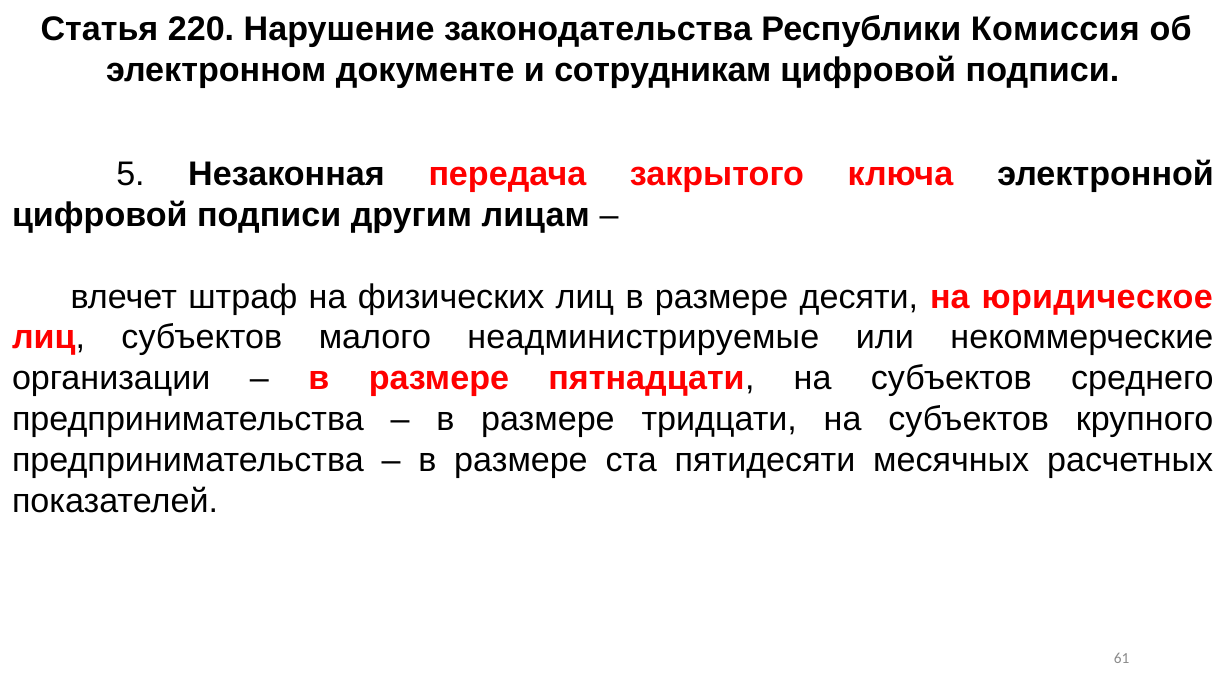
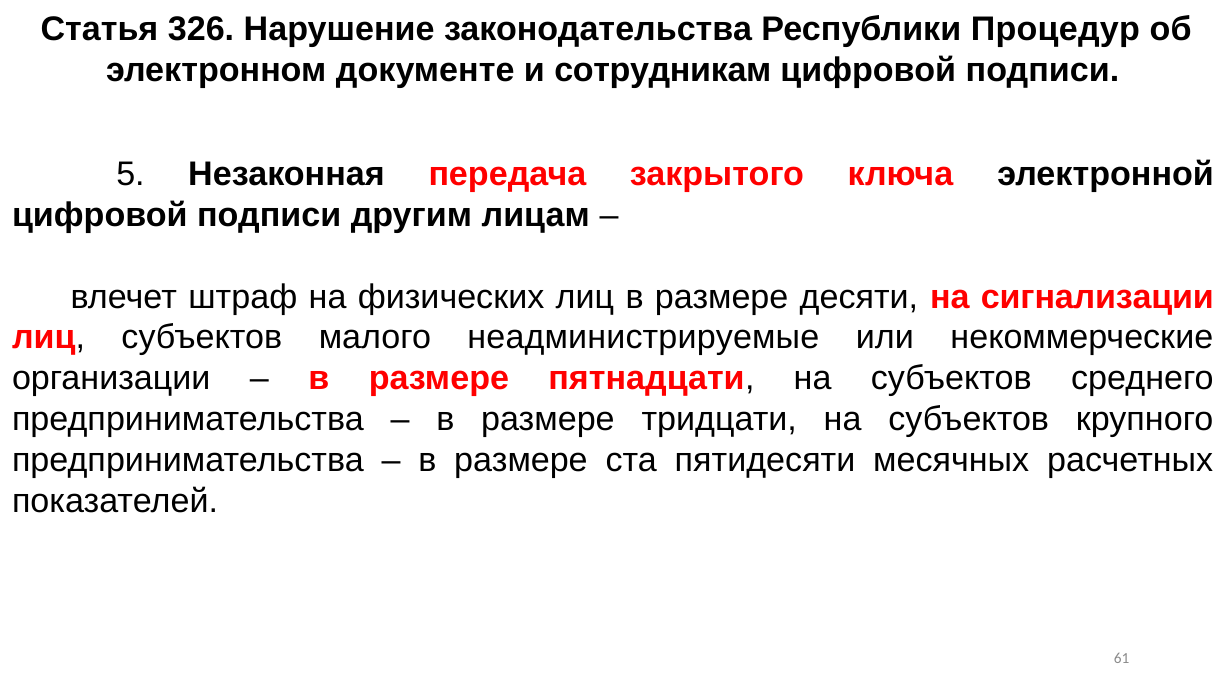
220: 220 -> 326 (201, 29)
Комиссия: Комиссия -> Процедур (1055, 29)
юридическое: юридическое -> сигнализации (1097, 297)
